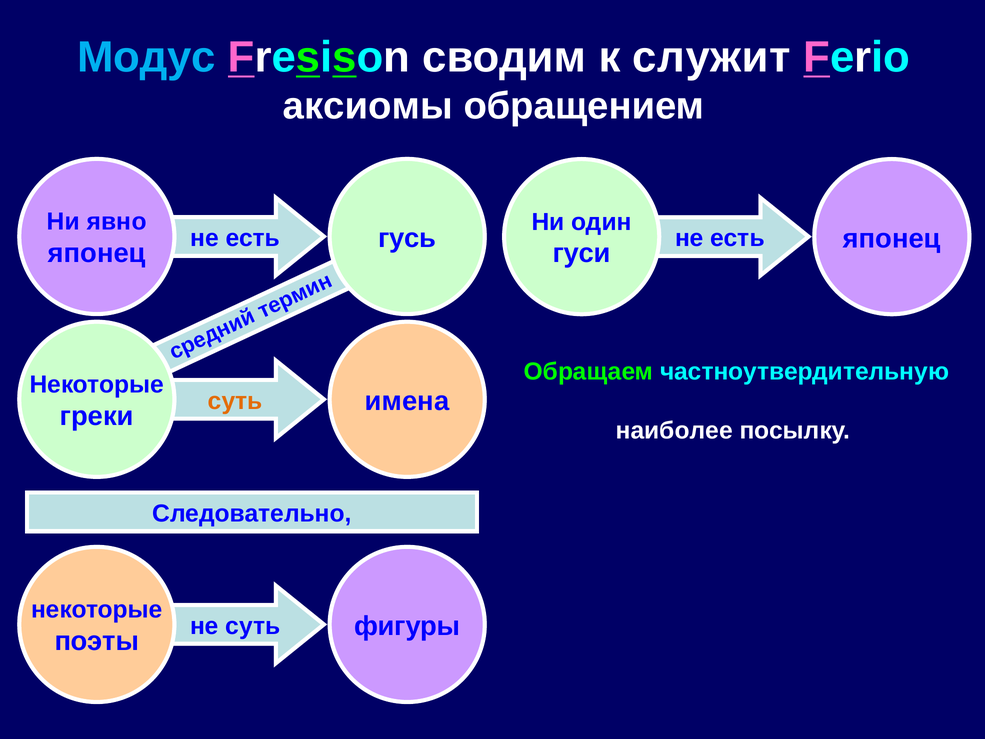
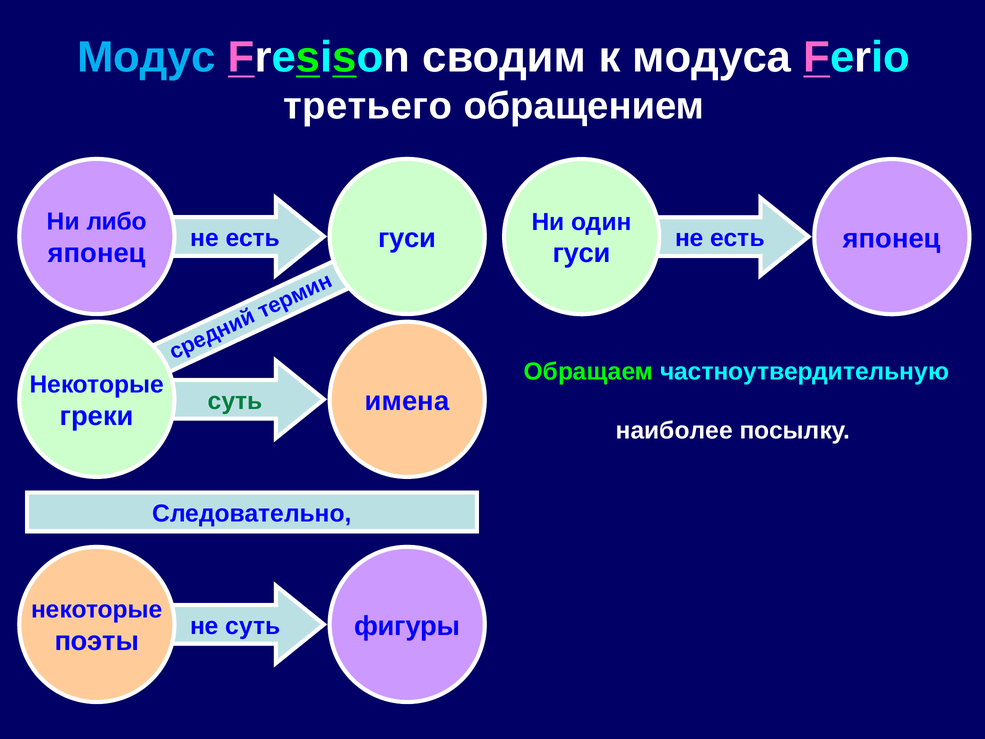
служит: служит -> модуса (712, 57)
аксиомы: аксиомы -> третьего (368, 106)
явно: явно -> либо (117, 222)
гусь: гусь -> гуси (407, 238)
суть colour: orange -> green (235, 401)
